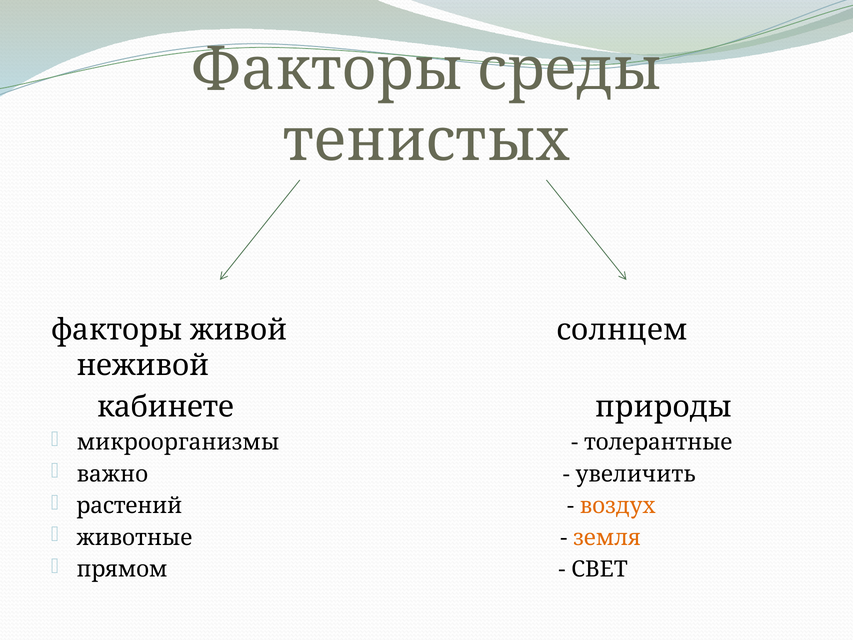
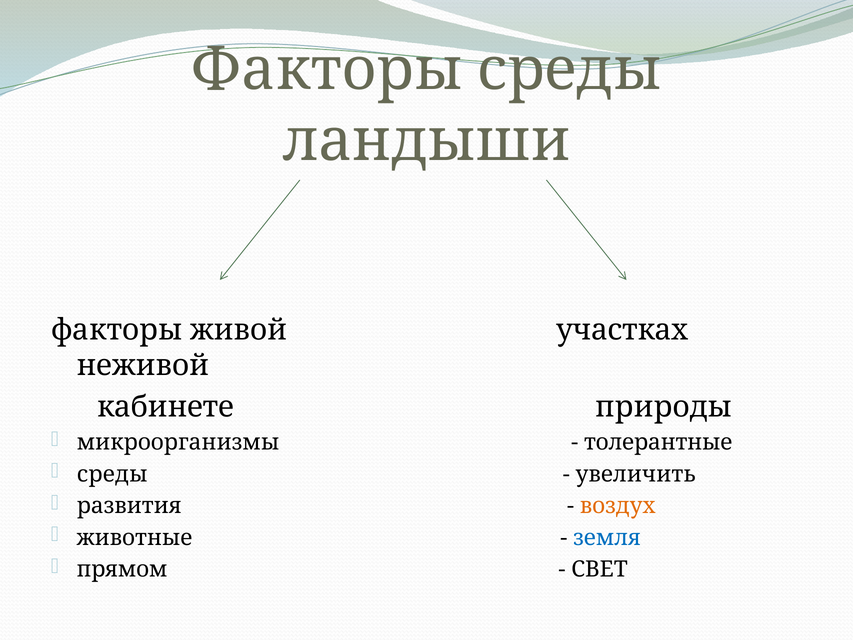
тенистых: тенистых -> ландыши (427, 141)
солнцем: солнцем -> участках (622, 330)
важно: важно -> среды (112, 474)
растений: растений -> развития (129, 506)
земля colour: orange -> blue (607, 538)
